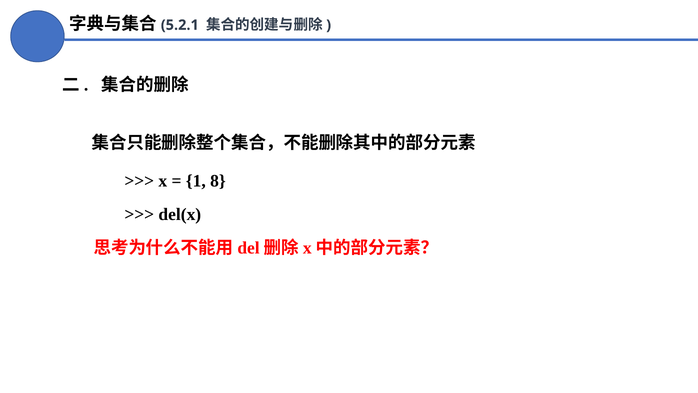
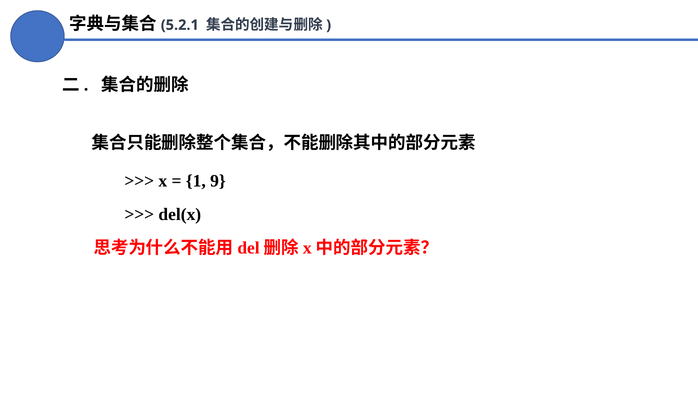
8: 8 -> 9 (218, 181)
